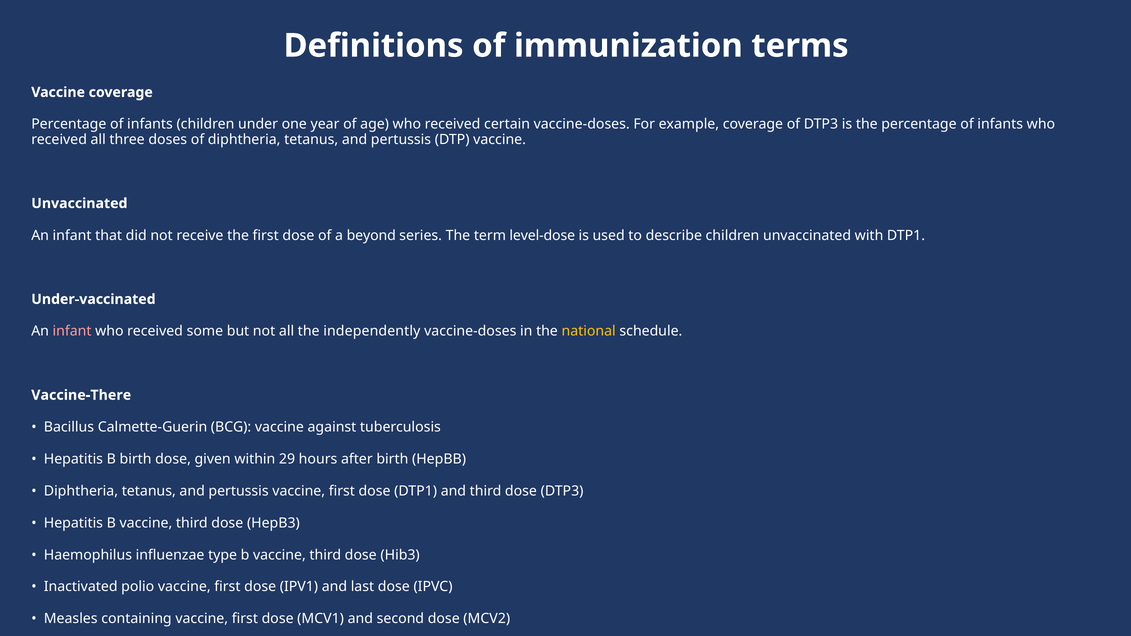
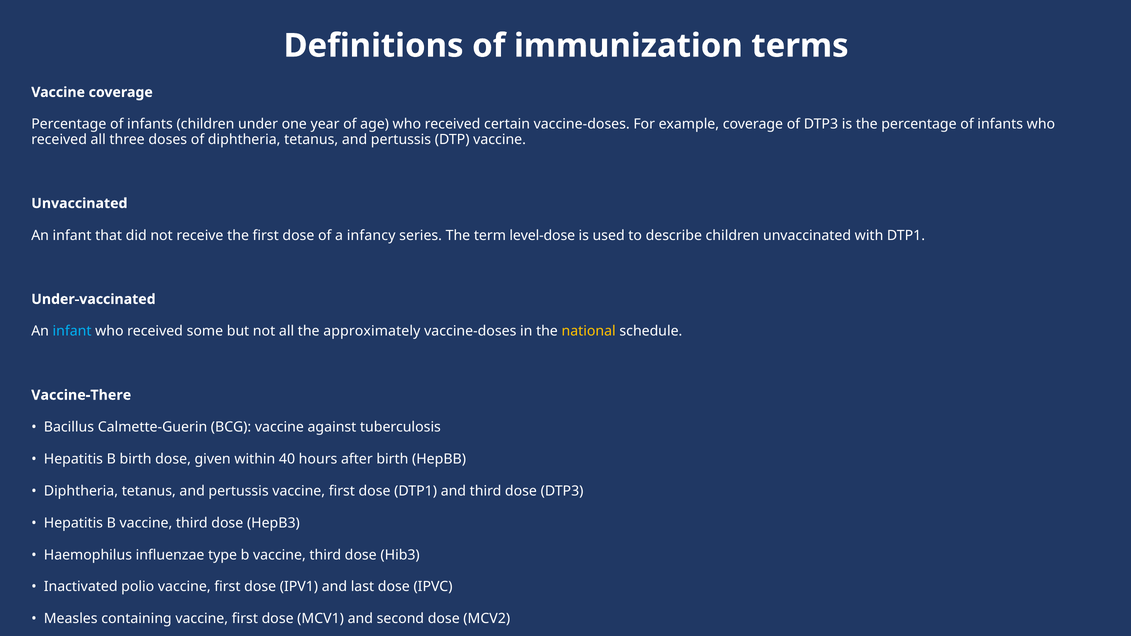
beyond: beyond -> infancy (371, 235)
infant colour: pink -> light blue (72, 331)
independently: independently -> approximately (372, 331)
29: 29 -> 40 (287, 459)
